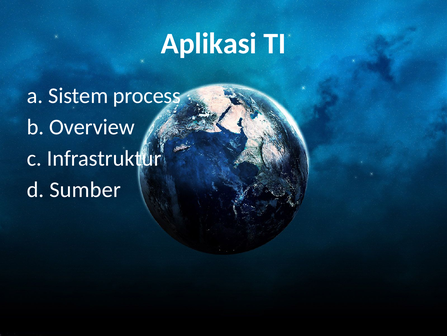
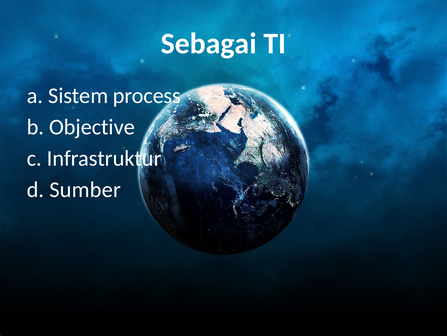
Aplikasi: Aplikasi -> Sebagai (209, 43)
Overview: Overview -> Objective (92, 127)
